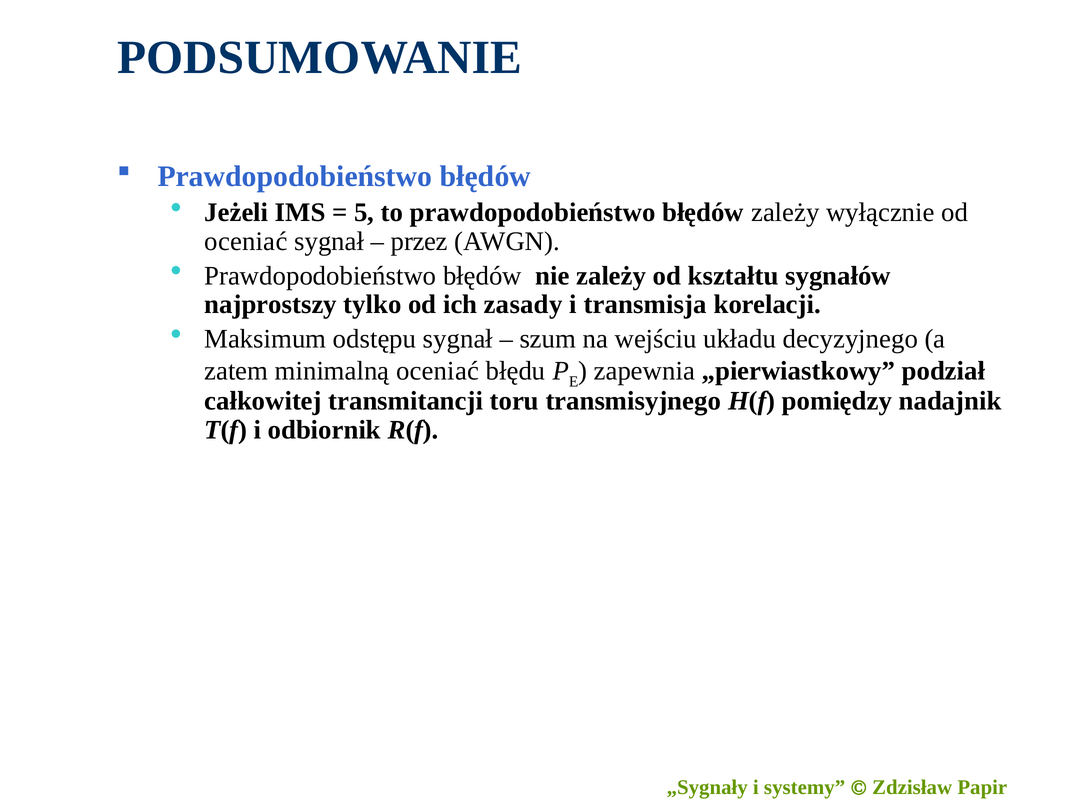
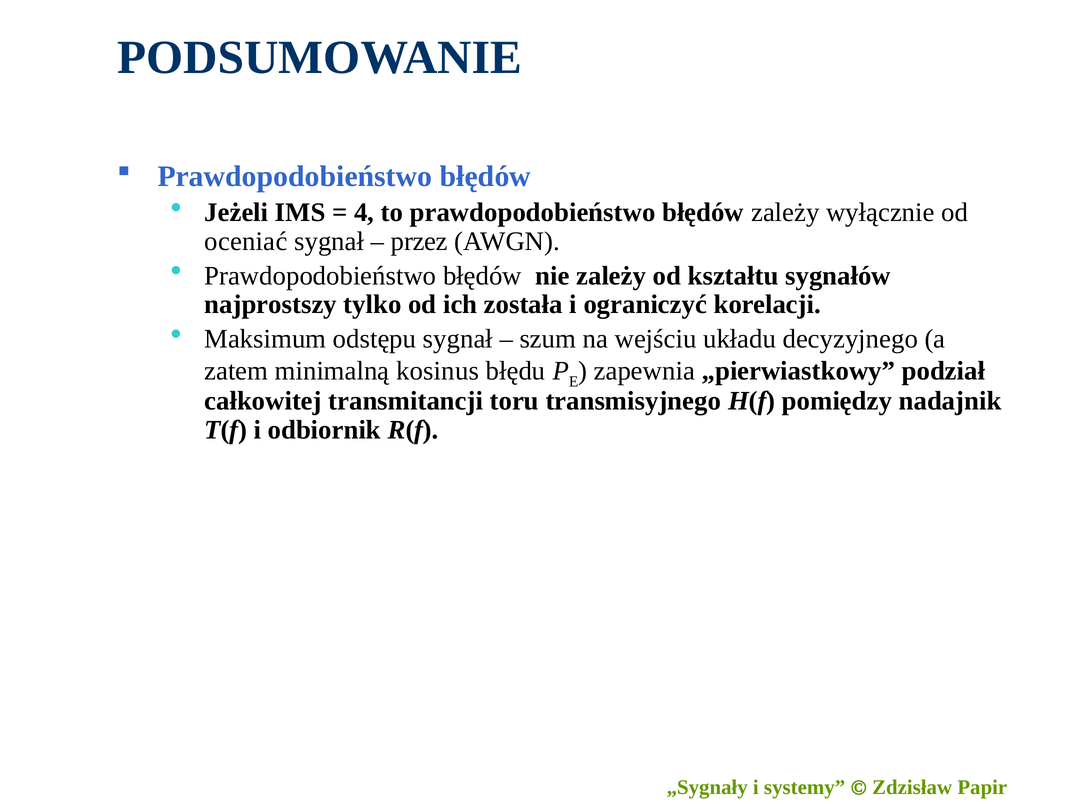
5: 5 -> 4 (364, 212)
zasady: zasady -> została (523, 305)
transmisja: transmisja -> ograniczyć (645, 305)
minimalną oceniać: oceniać -> kosinus (438, 371)
